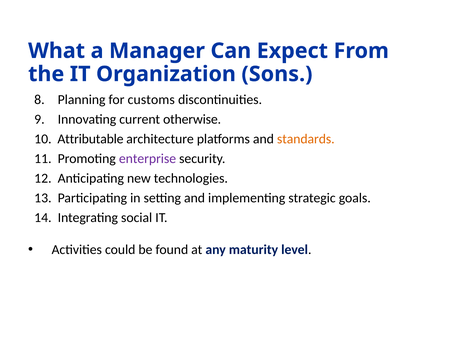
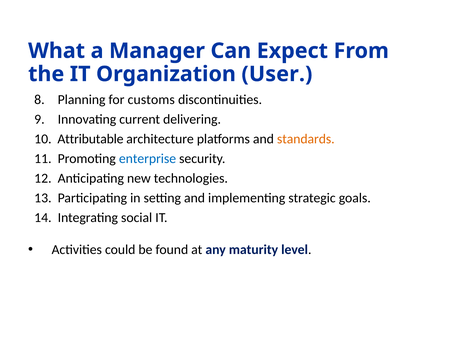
Sons: Sons -> User (277, 74)
otherwise: otherwise -> delivering (192, 119)
enterprise colour: purple -> blue (147, 159)
